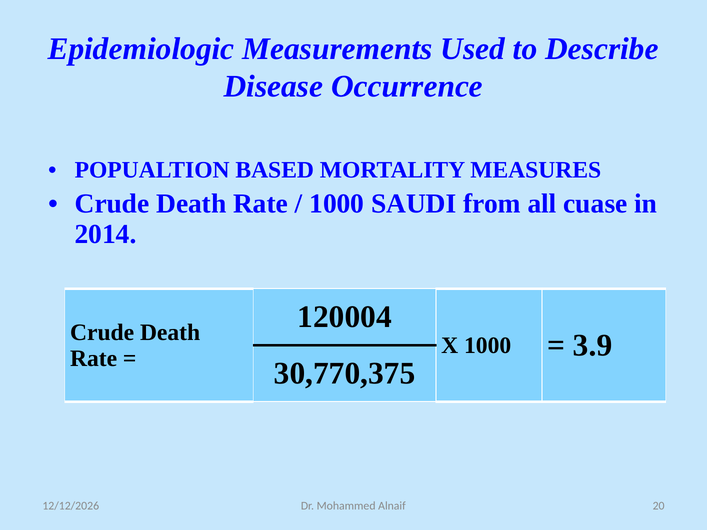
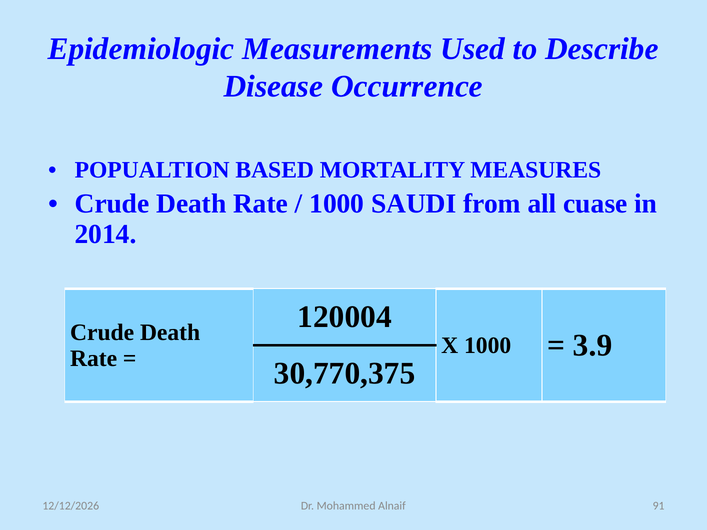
20: 20 -> 91 (659, 506)
